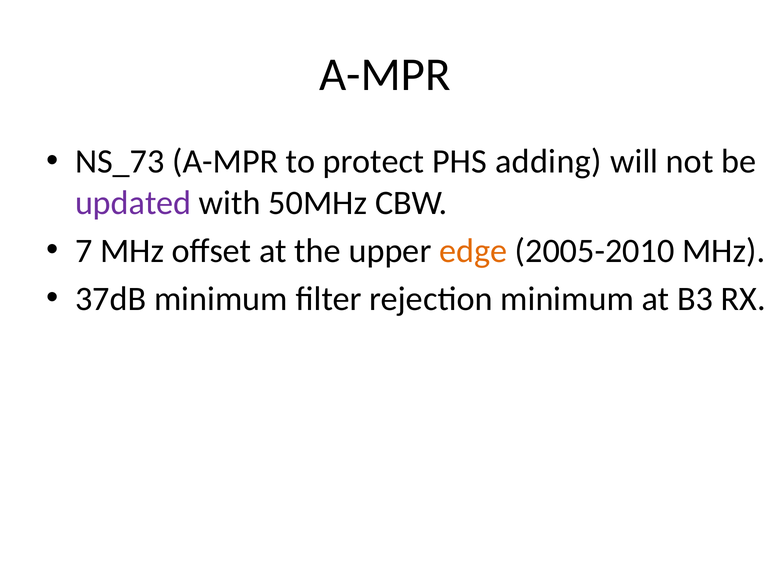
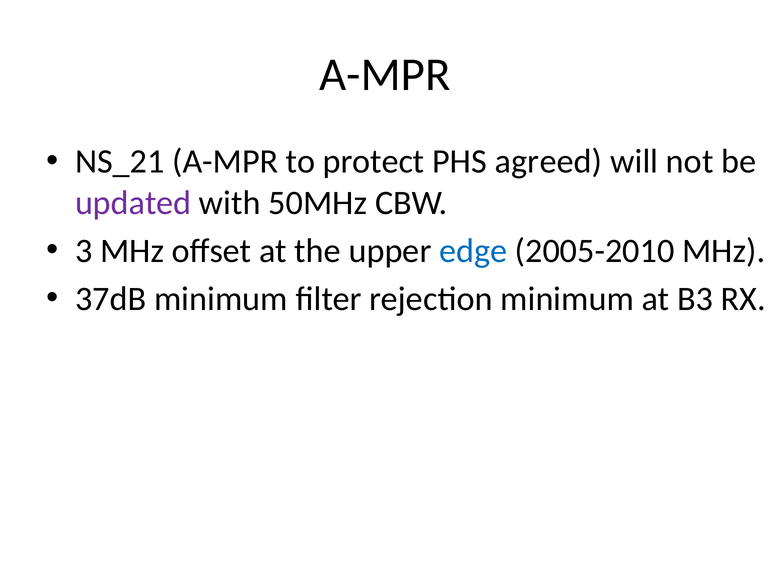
NS_73: NS_73 -> NS_21 (120, 162)
adding: adding -> agreed (548, 162)
7: 7 -> 3 (84, 251)
edge colour: orange -> blue (473, 251)
